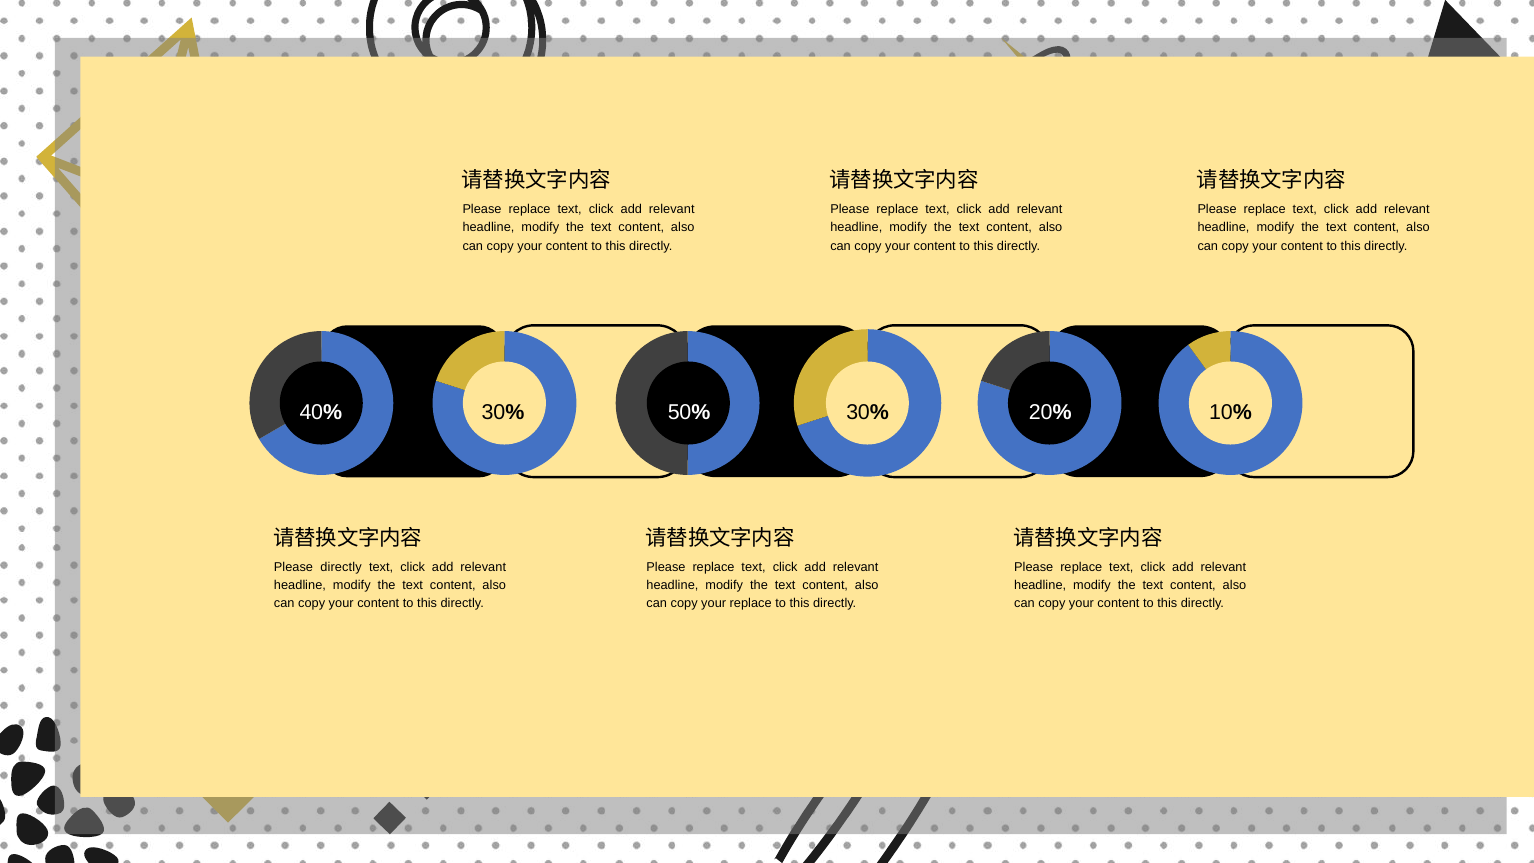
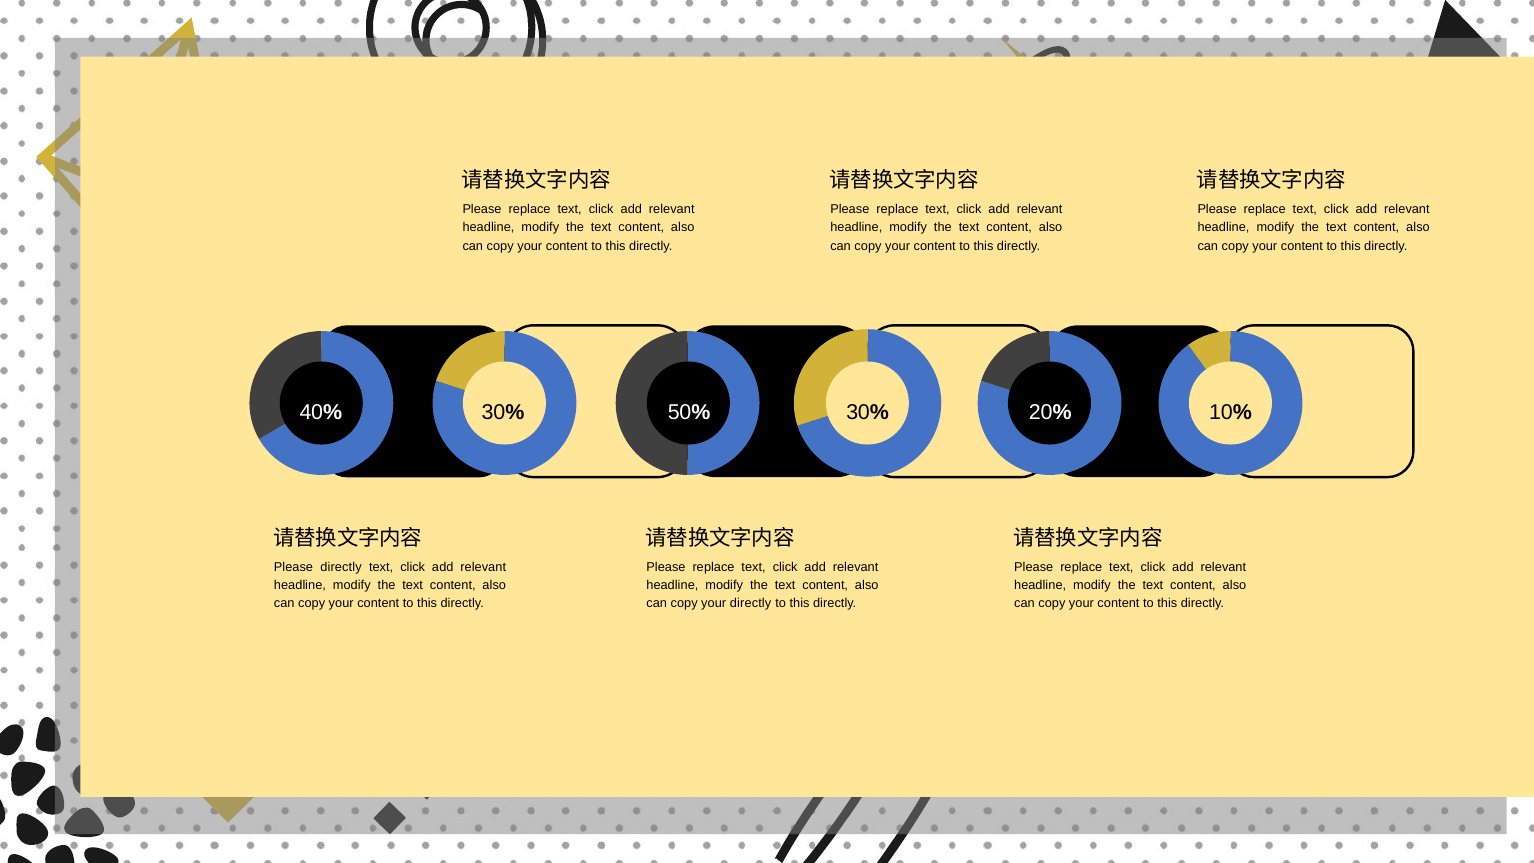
your replace: replace -> directly (751, 603)
